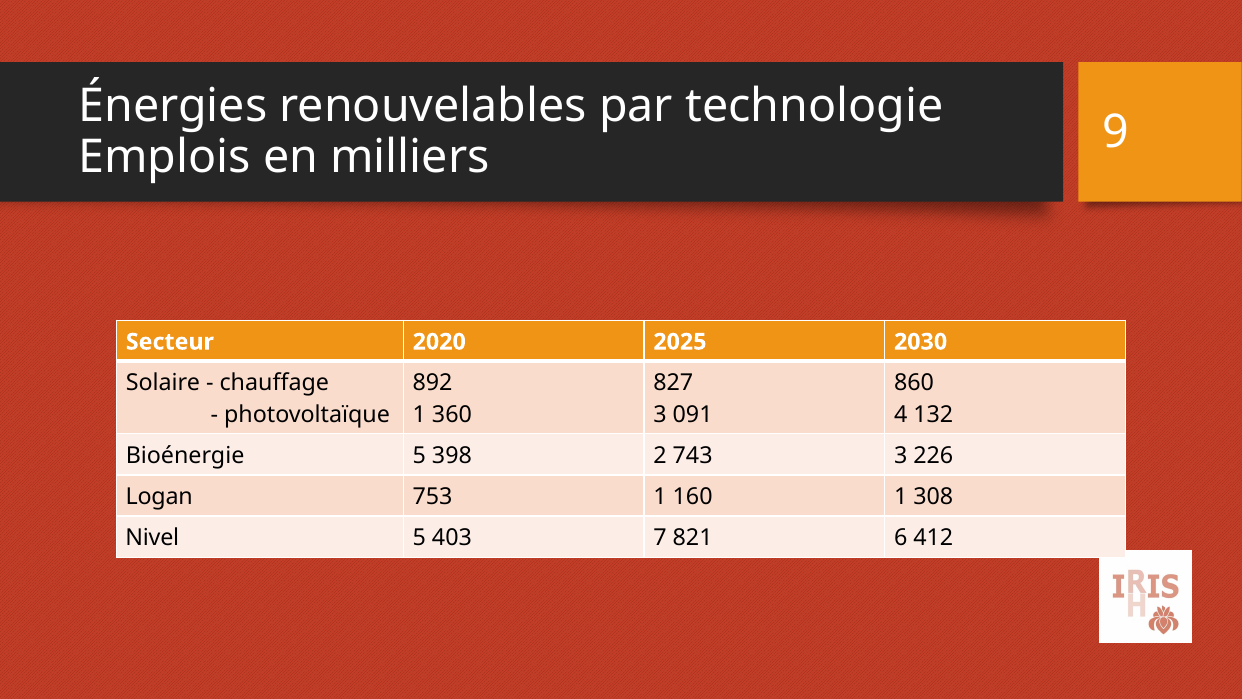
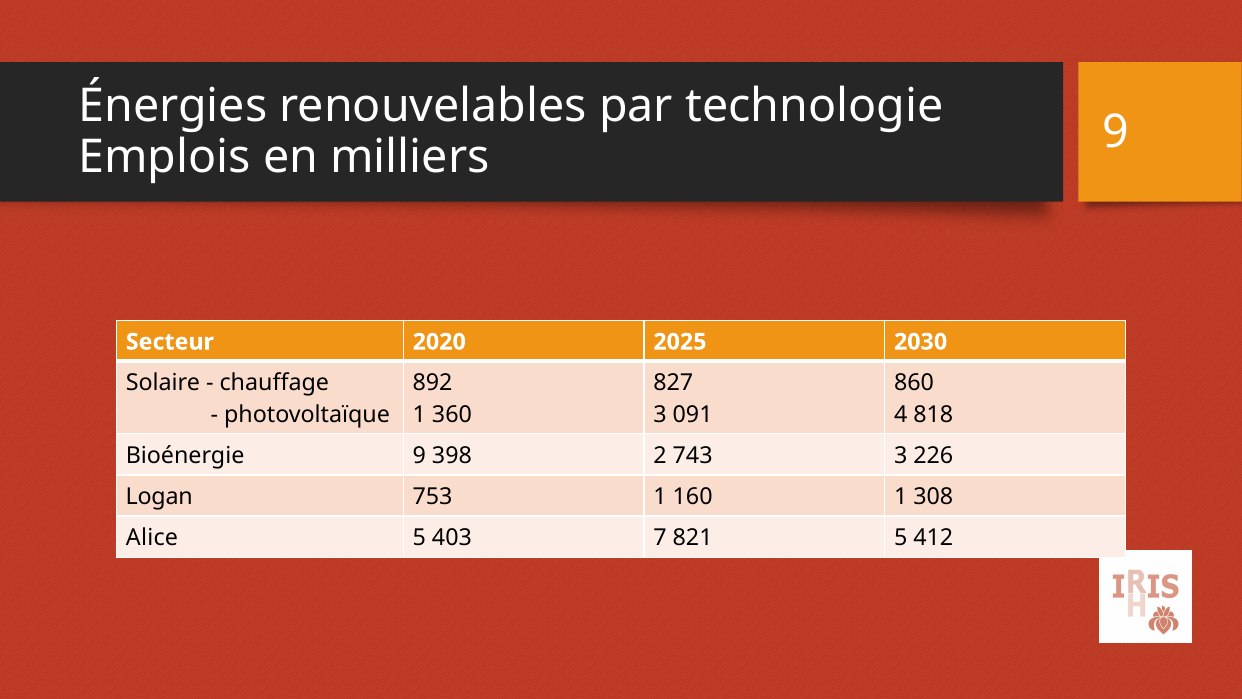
132: 132 -> 818 (933, 414)
Bioénergie 5: 5 -> 9 (419, 455)
Nivel: Nivel -> Alice (152, 538)
821 6: 6 -> 5 (901, 538)
